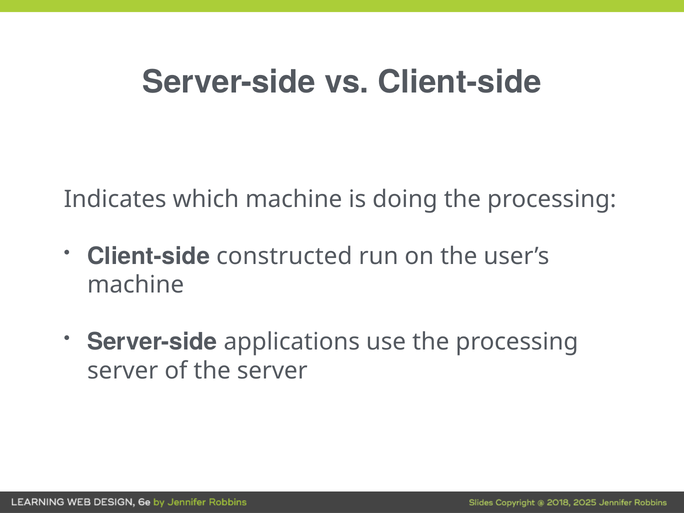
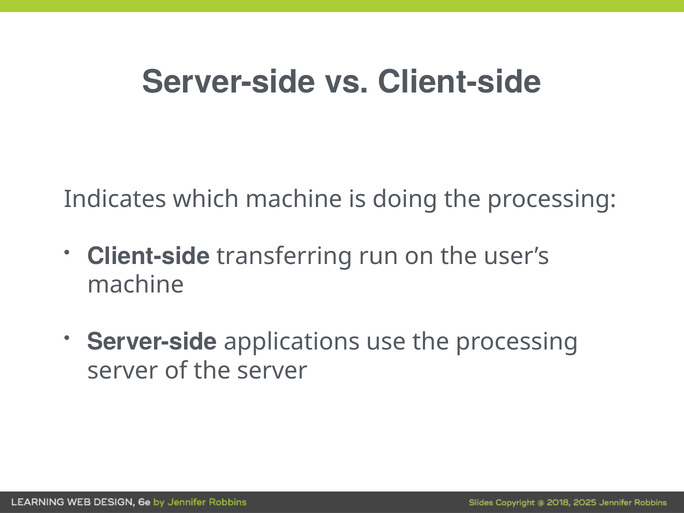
constructed: constructed -> transferring (284, 256)
